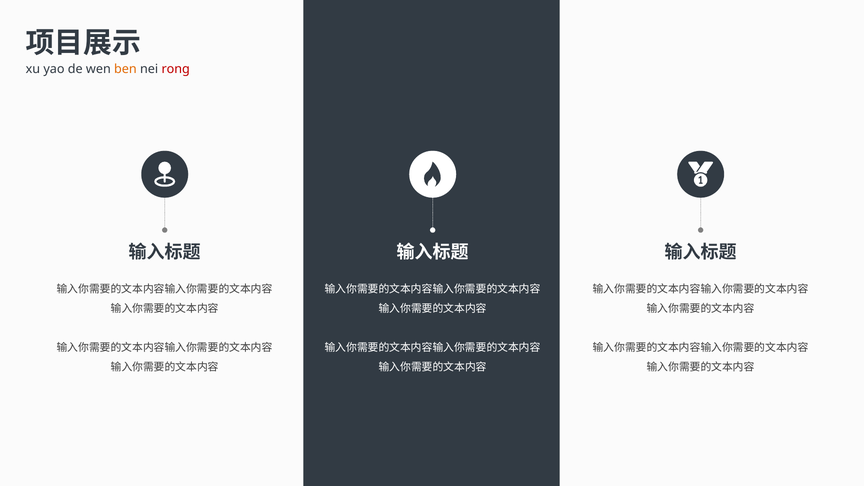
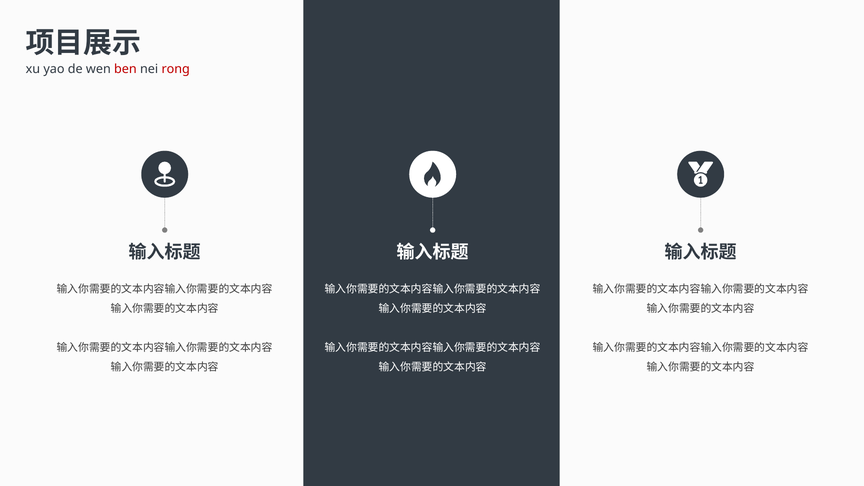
ben colour: orange -> red (125, 69)
